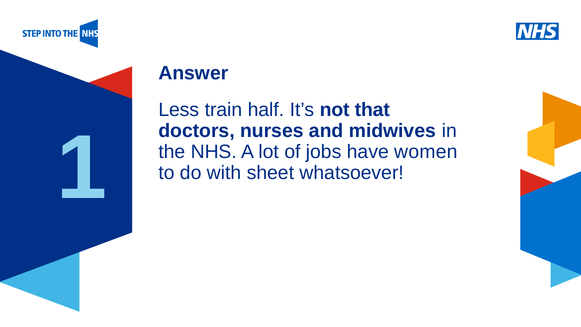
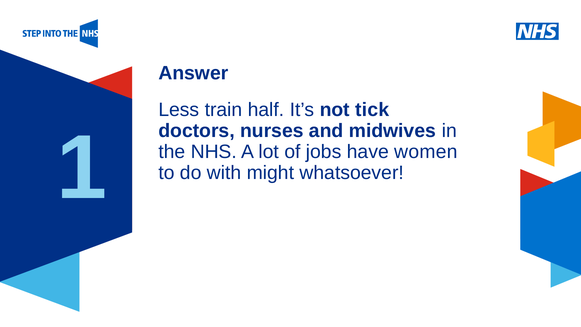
that: that -> tick (372, 110)
sheet: sheet -> might (270, 173)
